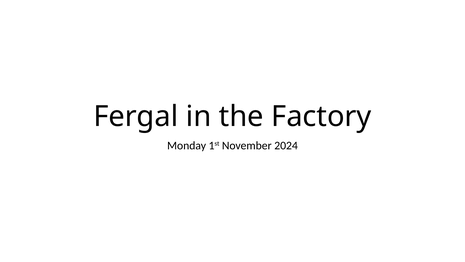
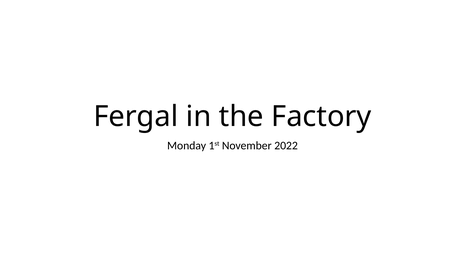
2024: 2024 -> 2022 (286, 145)
